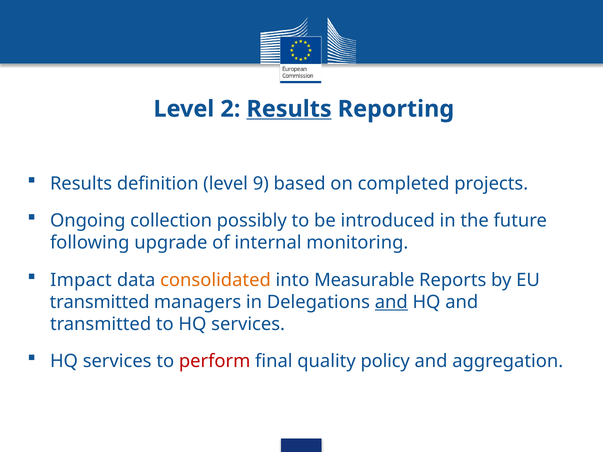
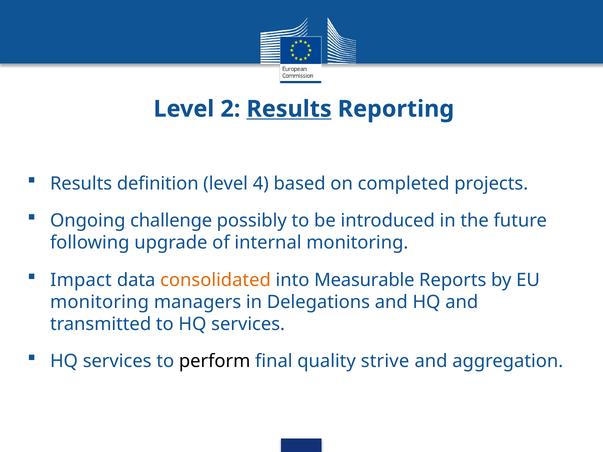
9: 9 -> 4 (261, 184)
collection: collection -> challenge (171, 221)
transmitted: transmitted -> monitoring (99, 302)
and underline: present -> none (391, 302)
perform colour: red -> black (215, 362)
policy: policy -> strive (385, 362)
